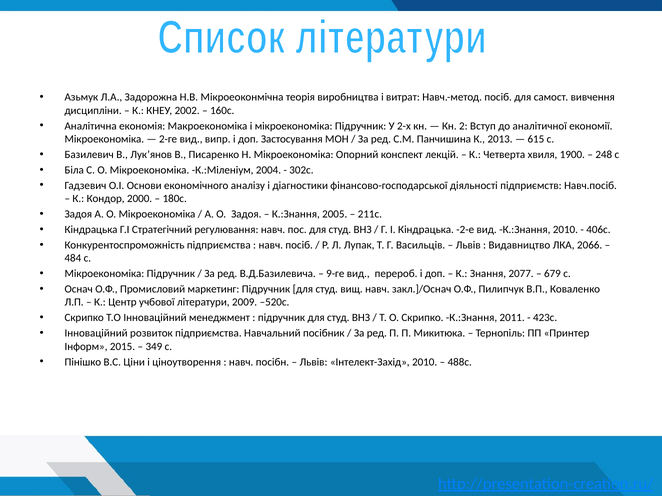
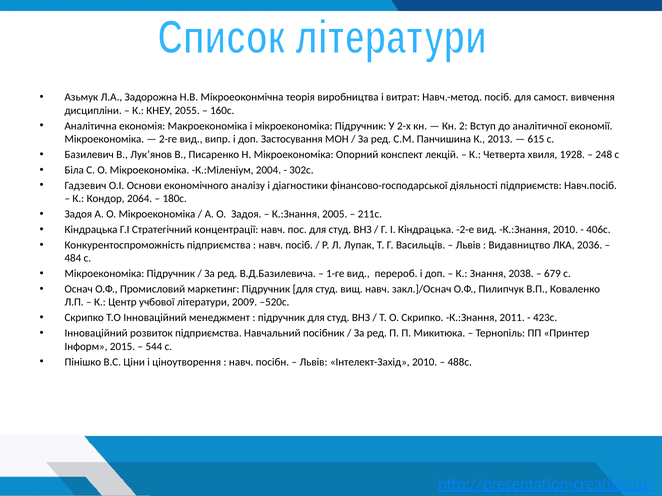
2002: 2002 -> 2055 (187, 111)
1900: 1900 -> 1928 (572, 155)
2000: 2000 -> 2064 (140, 199)
регулювання: регулювання -> концентрації (226, 230)
2066: 2066 -> 2036 (590, 245)
9-ге: 9-ге -> 1-ге (335, 274)
2077: 2077 -> 2038 (521, 274)
349: 349 -> 544 (154, 347)
